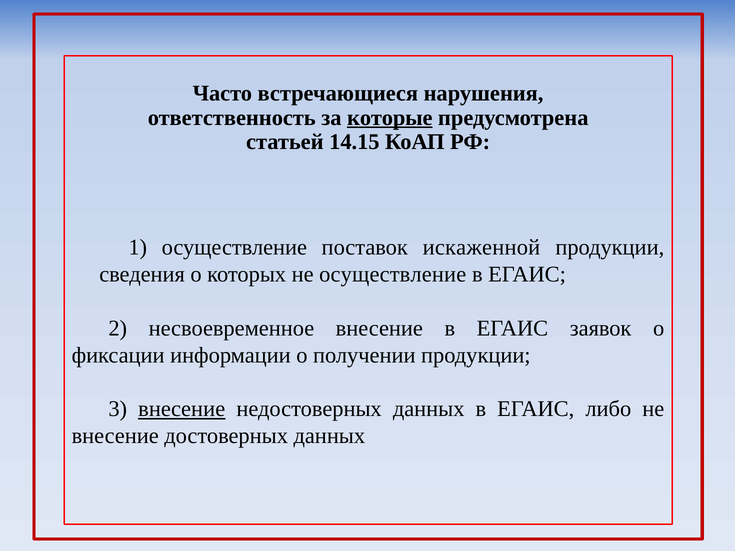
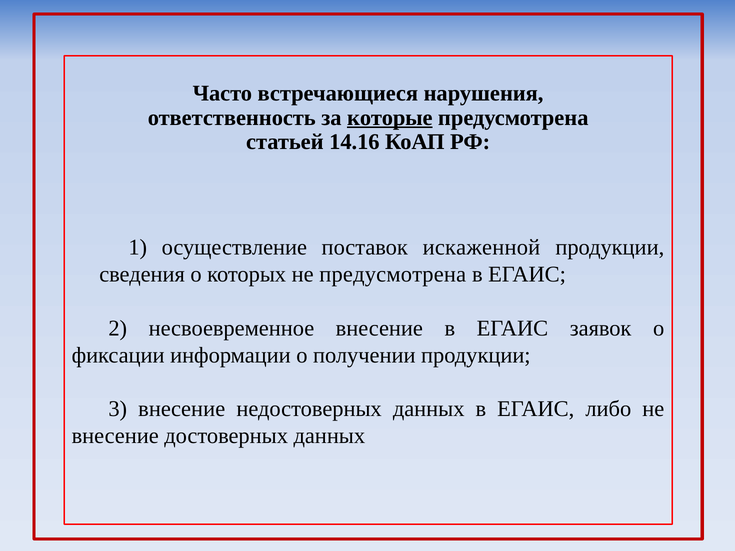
14.15: 14.15 -> 14.16 (354, 142)
не осуществление: осуществление -> предусмотрена (393, 275)
внесение underline: present -> none (182, 409)
